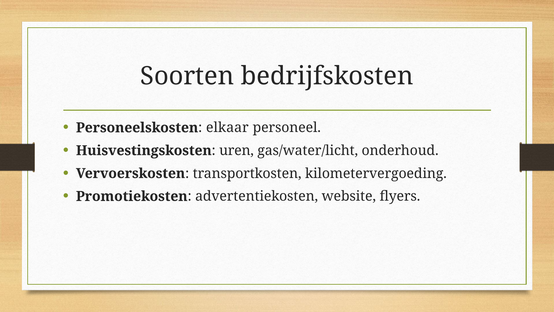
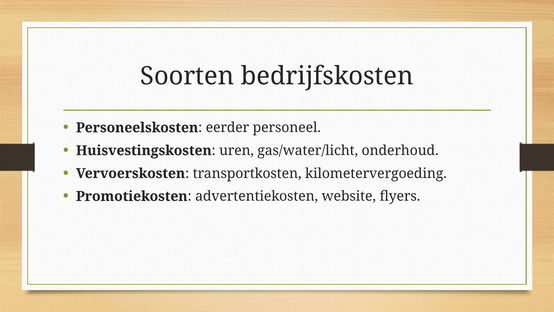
elkaar: elkaar -> eerder (227, 128)
